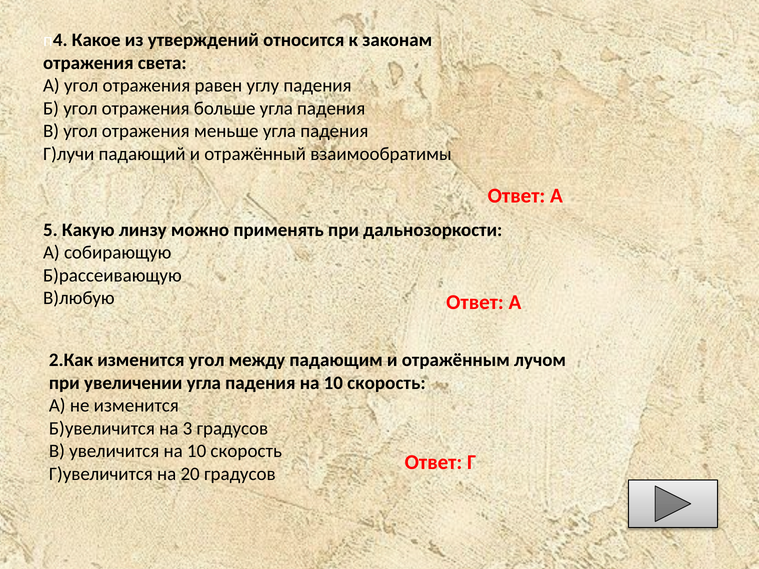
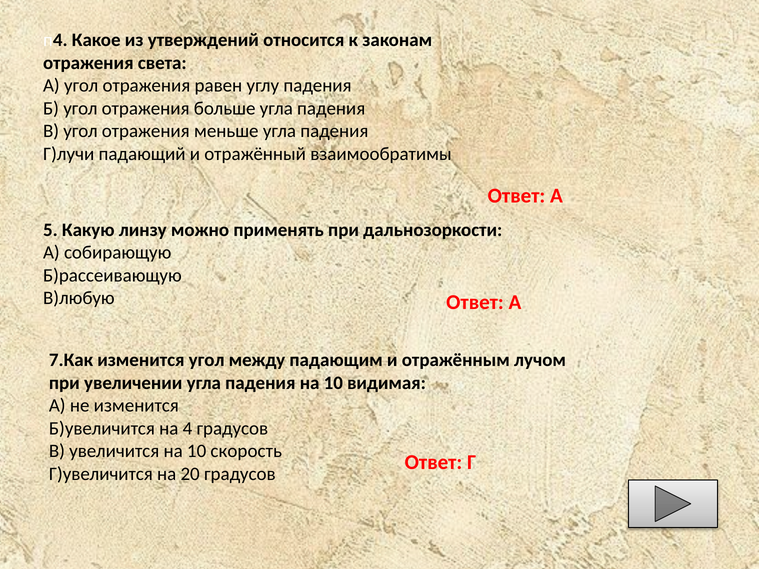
2.Как: 2.Как -> 7.Как (71, 360)
падения на 10 скорость: скорость -> видимая (387, 383)
3: 3 -> 4 (188, 429)
